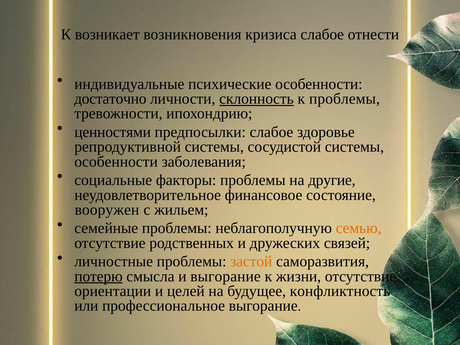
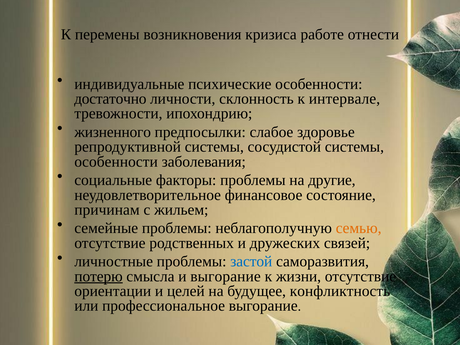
возникает: возникает -> перемены (107, 34)
кризиса слабое: слабое -> работе (322, 34)
склонность underline: present -> none (256, 99)
к проблемы: проблемы -> интервале (345, 99)
ценностями: ценностями -> жизненного (113, 132)
вооружен: вооружен -> причинам (107, 210)
застой colour: orange -> blue (251, 262)
